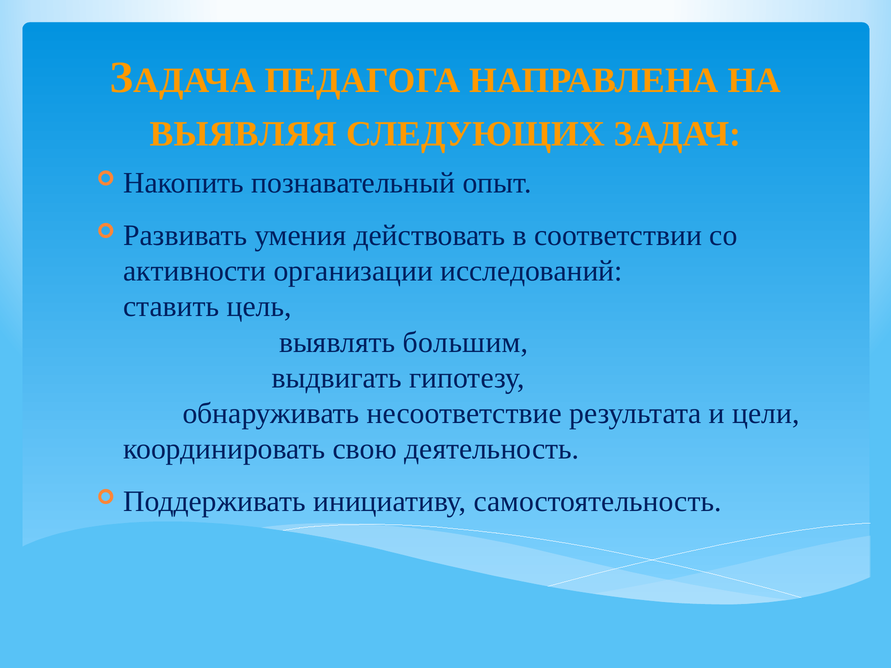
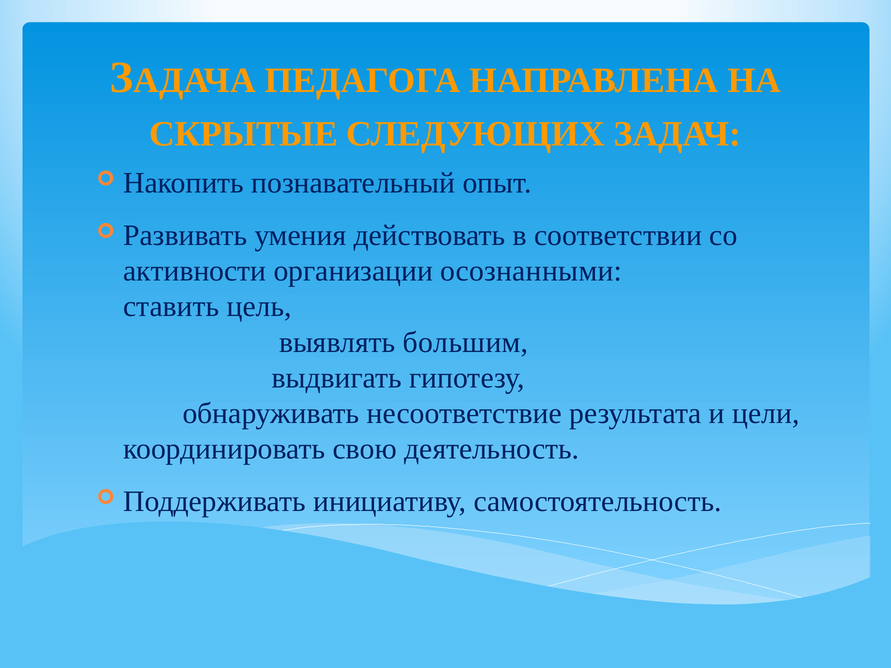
ВЫЯВЛЯЯ: ВЫЯВЛЯЯ -> СКРЫТЫЕ (244, 134)
исследований: исследований -> осознанными (531, 271)
